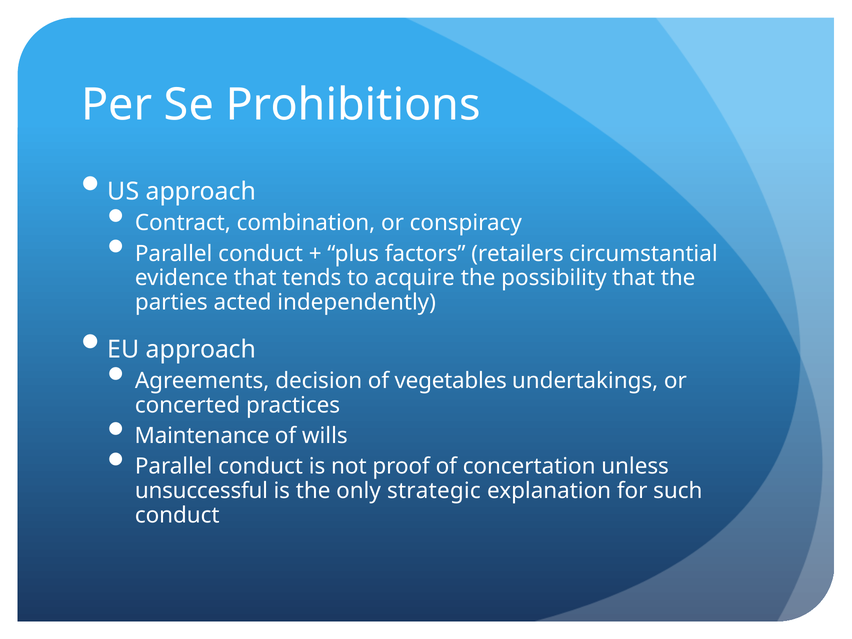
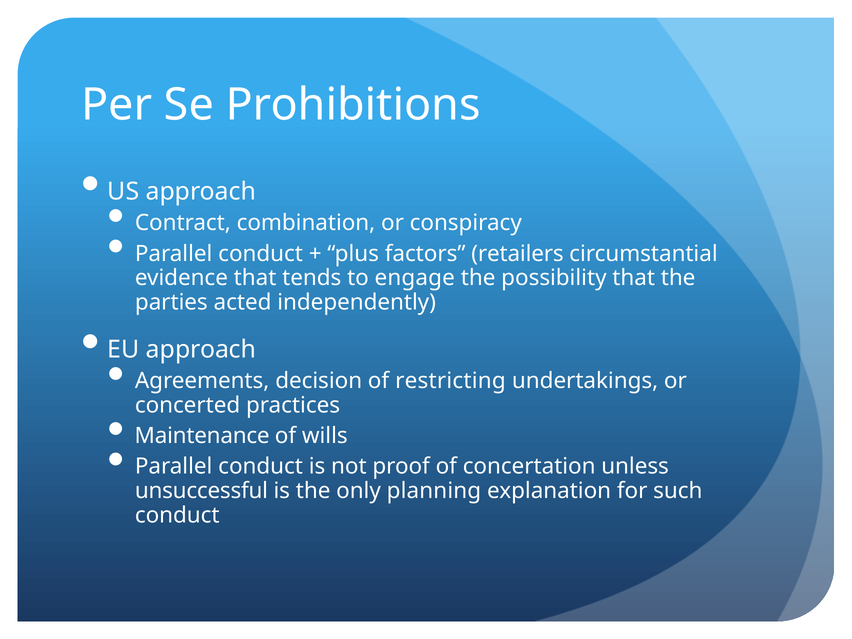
acquire: acquire -> engage (415, 278)
vegetables: vegetables -> restricting (450, 381)
strategic: strategic -> planning (434, 491)
